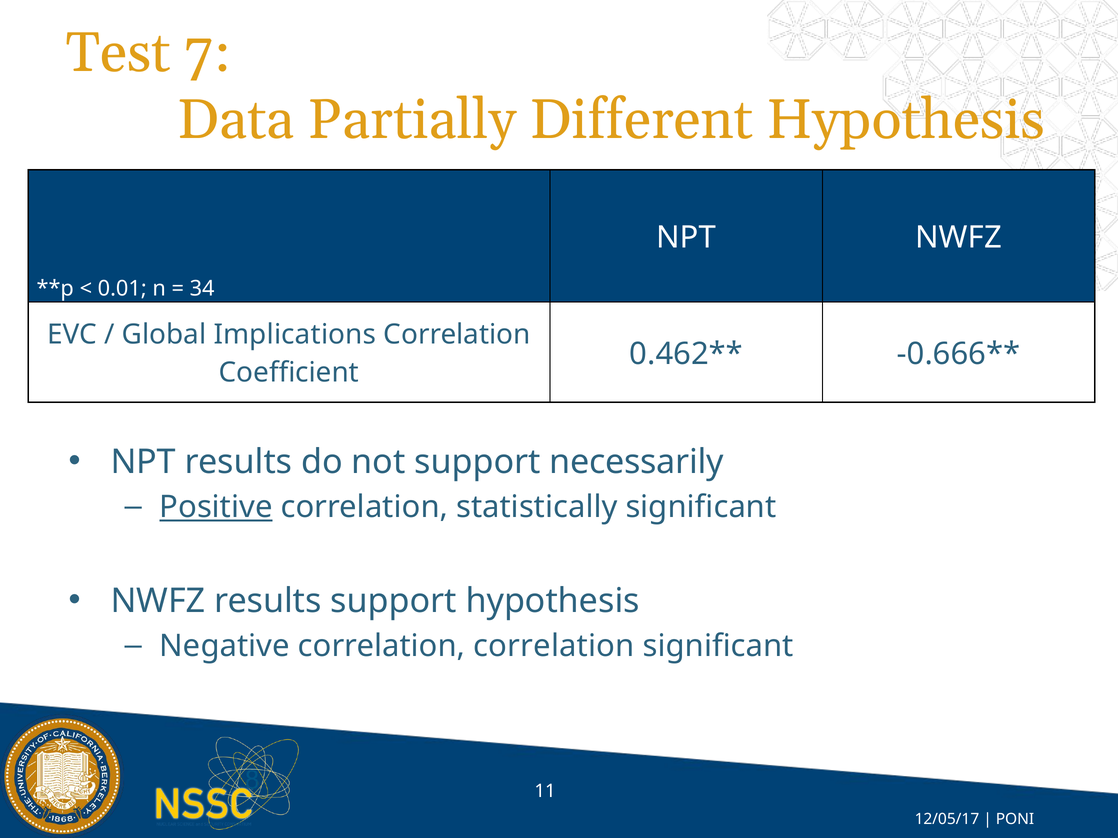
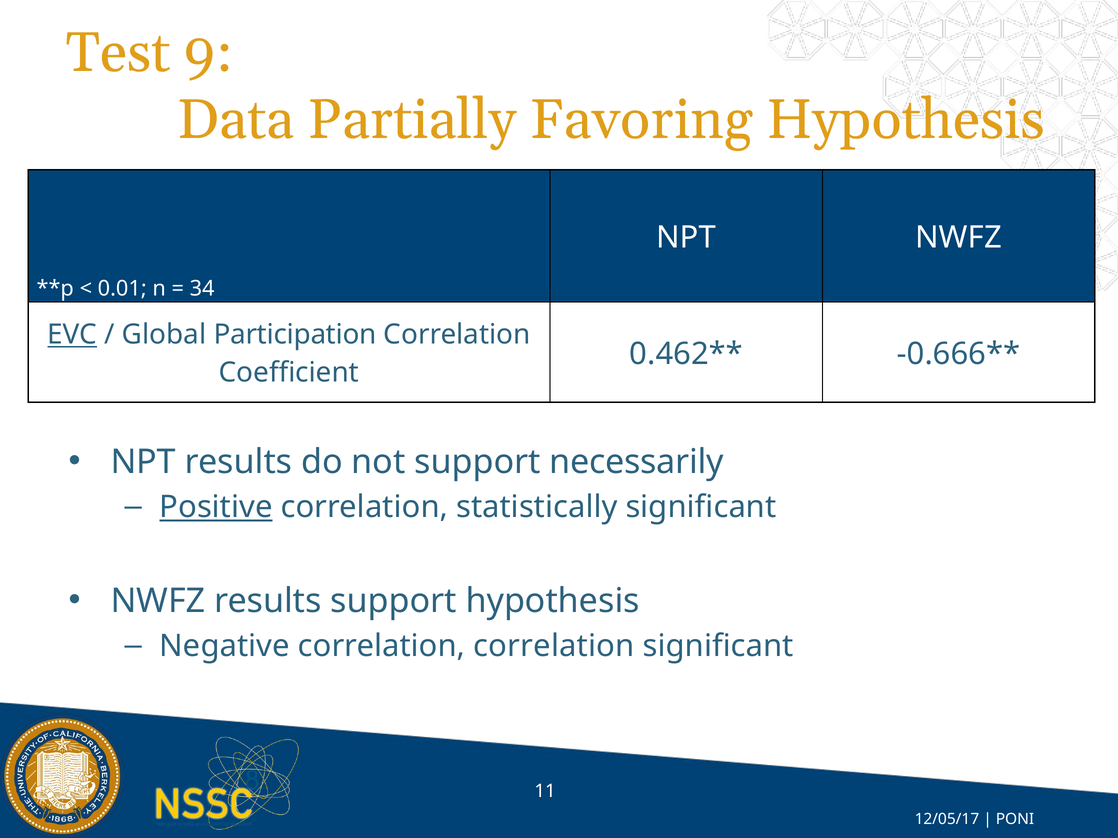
7: 7 -> 9 (208, 53)
Different: Different -> Favoring (641, 120)
EVC underline: none -> present (72, 335)
Implications: Implications -> Participation (295, 335)
